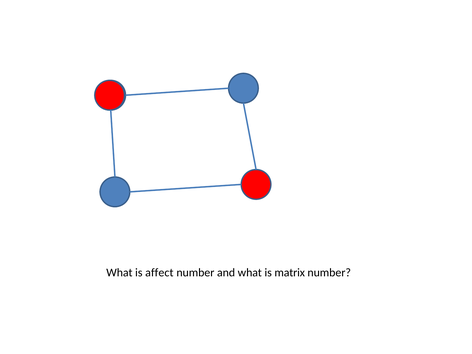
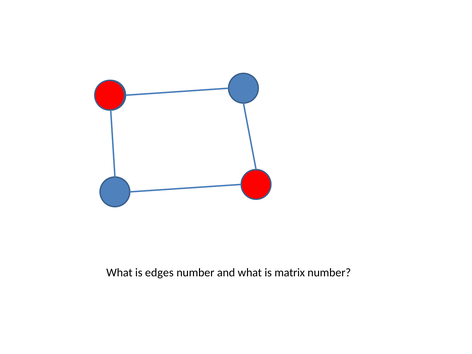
affect: affect -> edges (159, 273)
